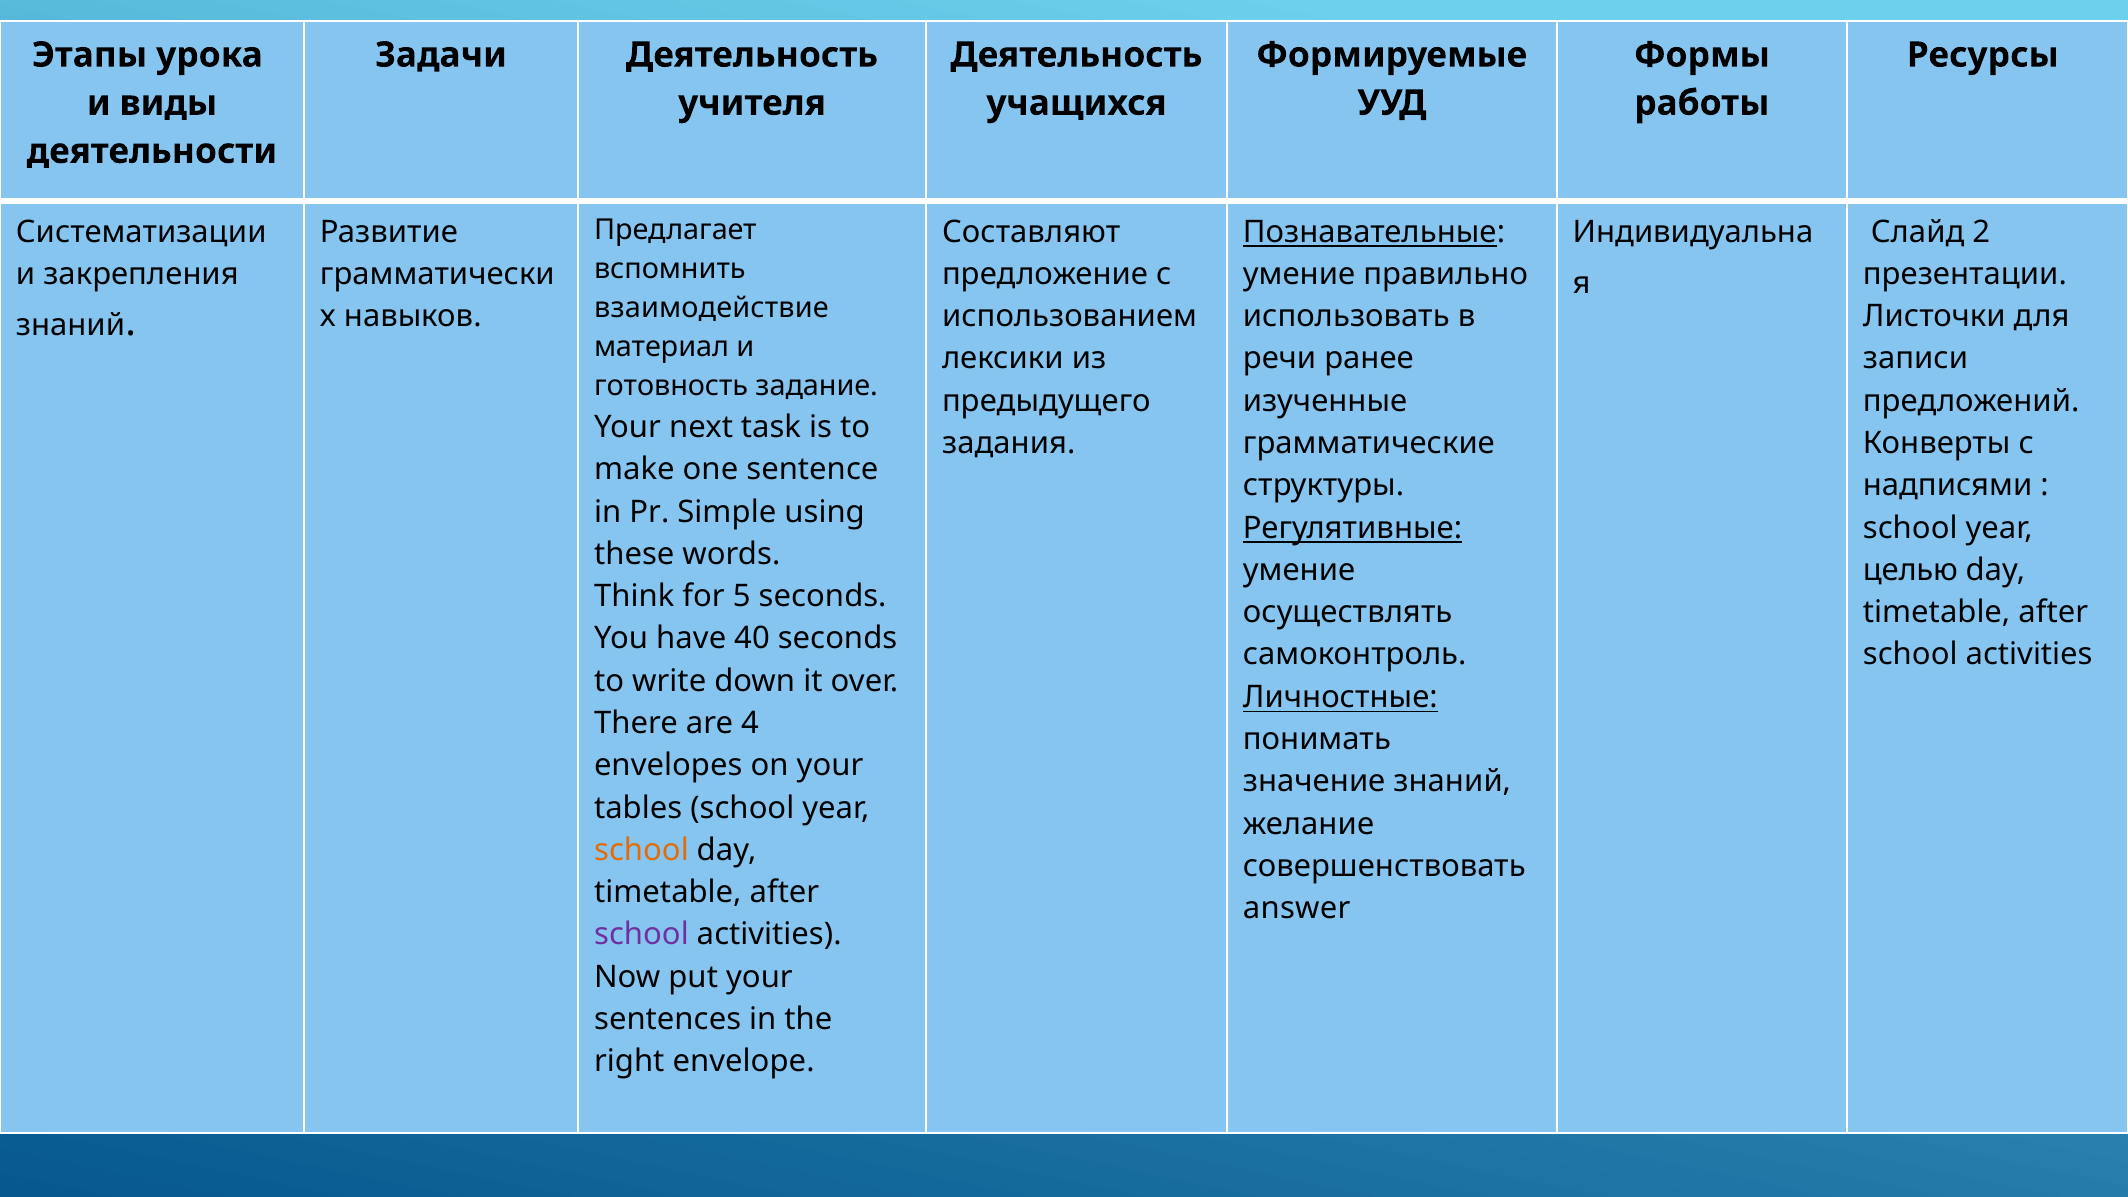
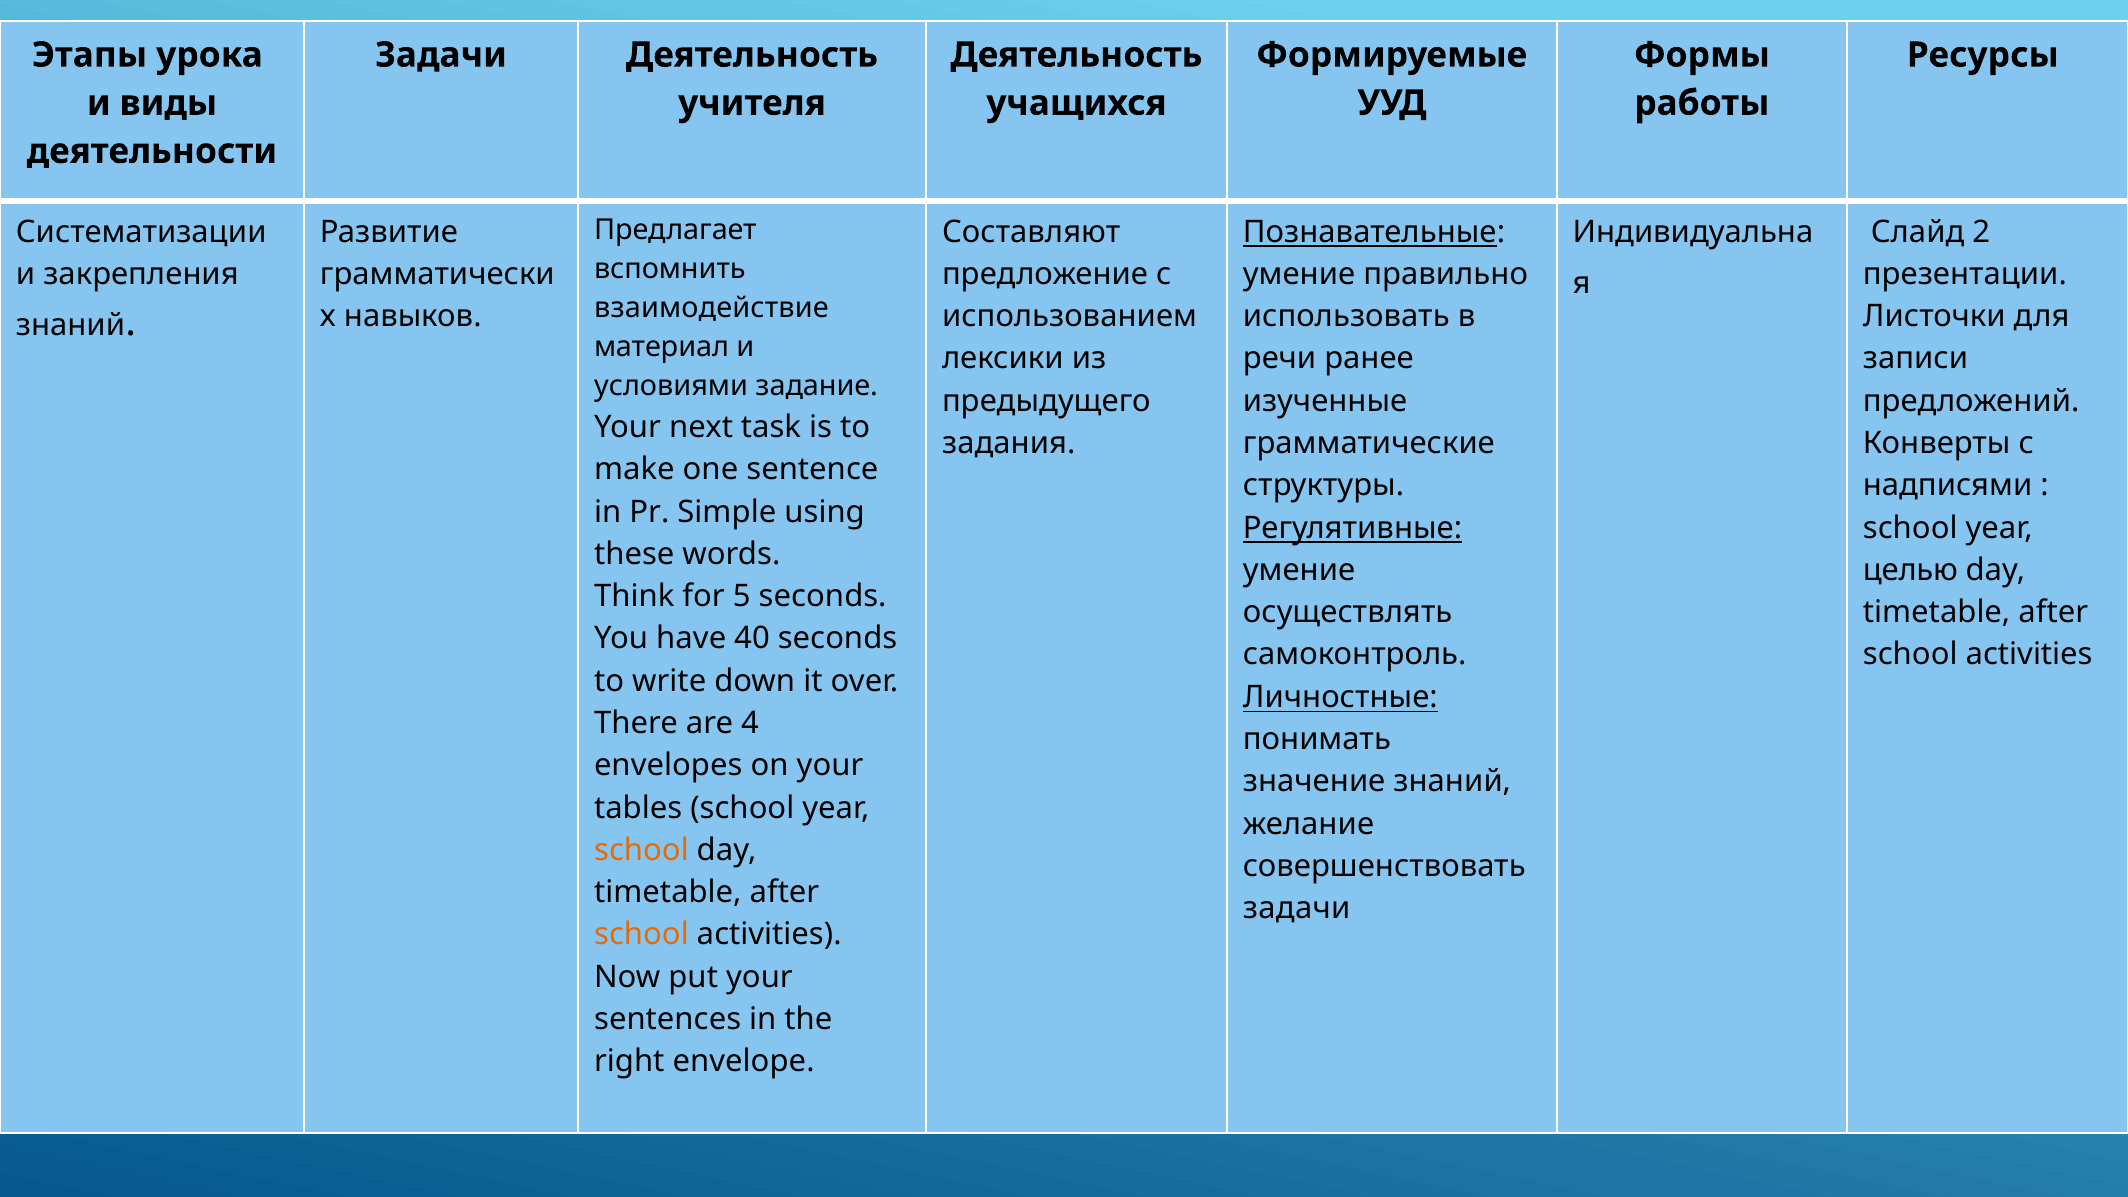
готовность: готовность -> условиями (671, 386)
answer: answer -> задачи (1297, 908)
school colour: purple -> orange (641, 935)
